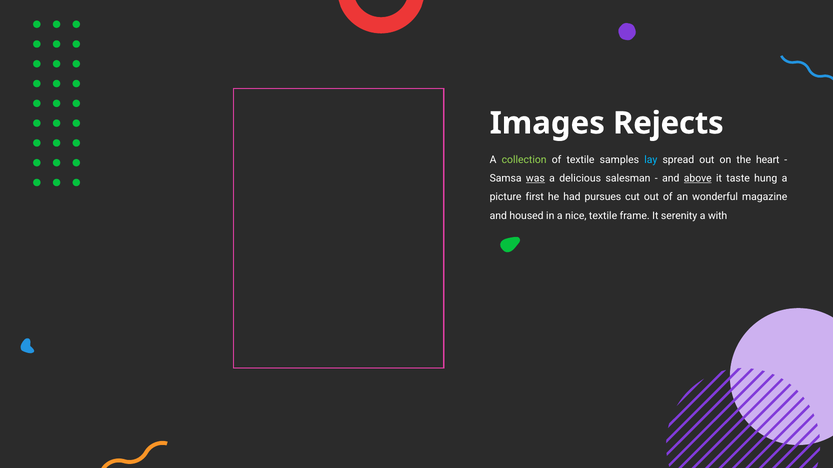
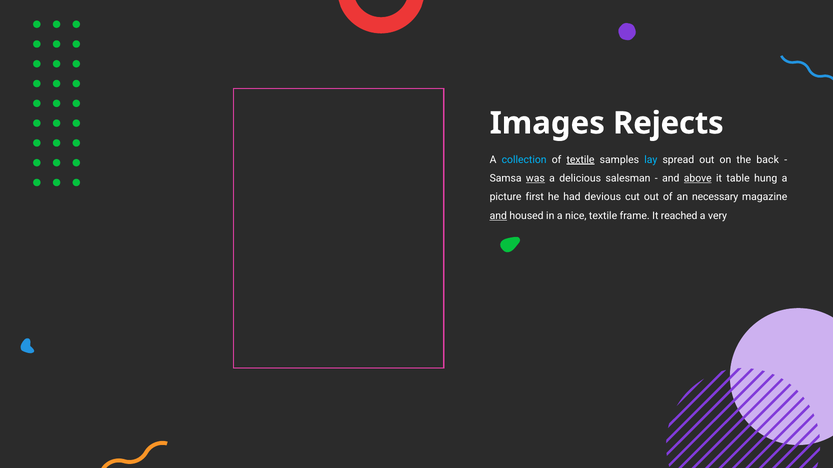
collection colour: light green -> light blue (524, 160)
textile underline: none -> present (581, 160)
heart: heart -> back (768, 160)
taste: taste -> table (738, 178)
pursues: pursues -> devious (603, 197)
wonderful: wonderful -> necessary (715, 197)
and underline: none -> present (498, 216)
serenity: serenity -> reached (679, 216)
with: with -> very (718, 216)
